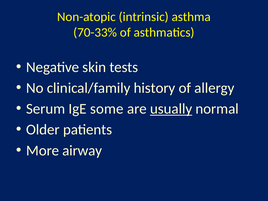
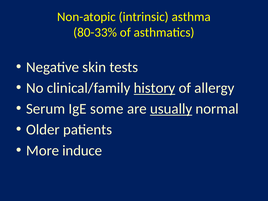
70-33%: 70-33% -> 80-33% (95, 32)
history underline: none -> present (155, 88)
airway: airway -> induce (82, 151)
